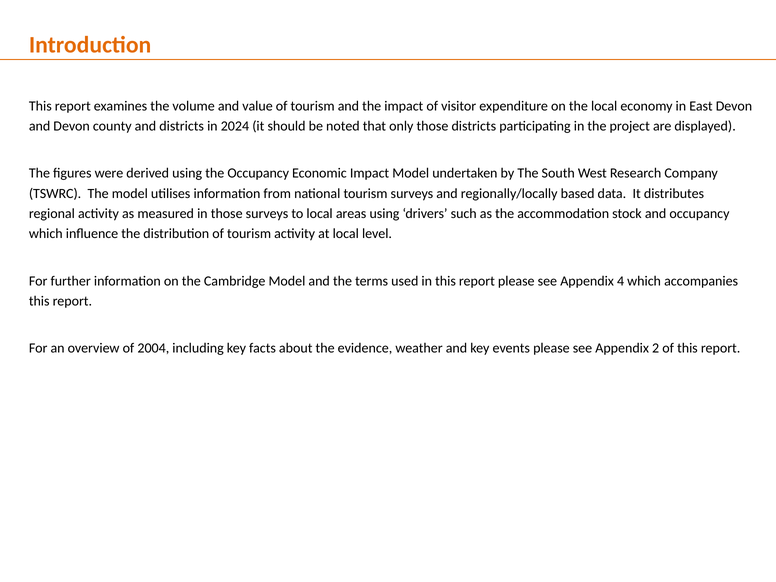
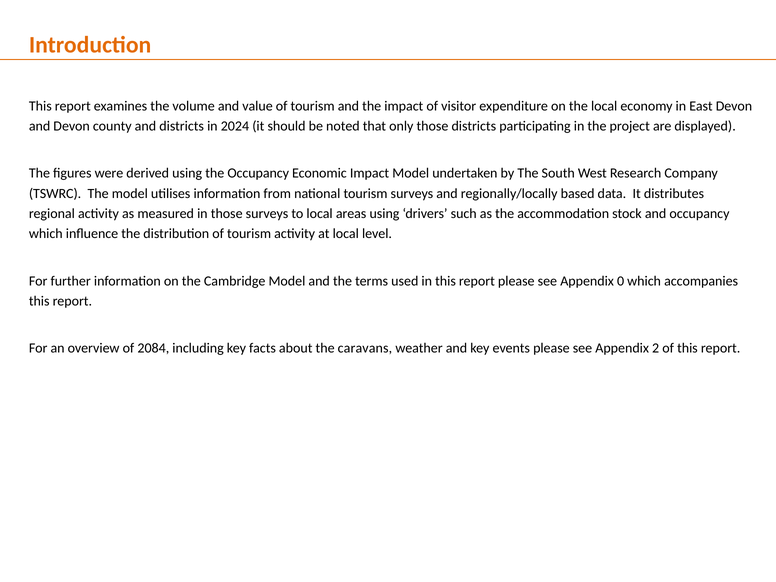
4: 4 -> 0 (621, 281)
2004: 2004 -> 2084 (153, 348)
evidence: evidence -> caravans (365, 348)
